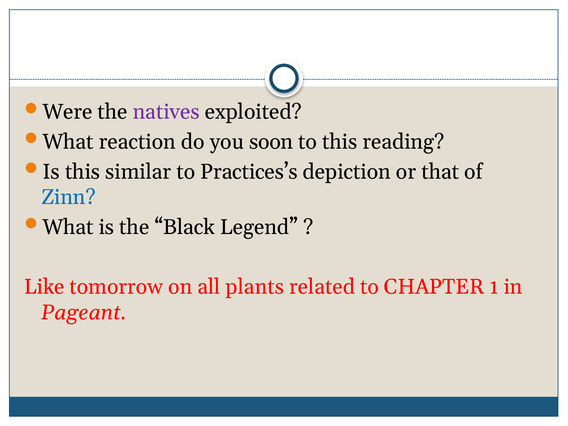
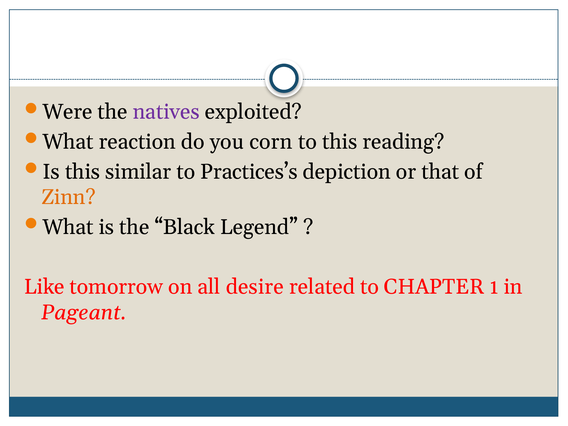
soon: soon -> corn (271, 142)
Zinn colour: blue -> orange (69, 197)
plants: plants -> desire (255, 287)
